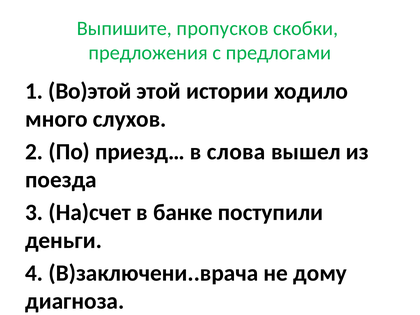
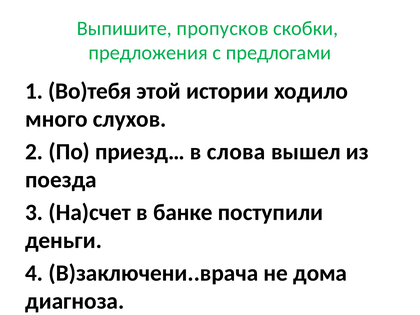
Во)этой: Во)этой -> Во)тебя (90, 91)
дому: дому -> дома (320, 273)
